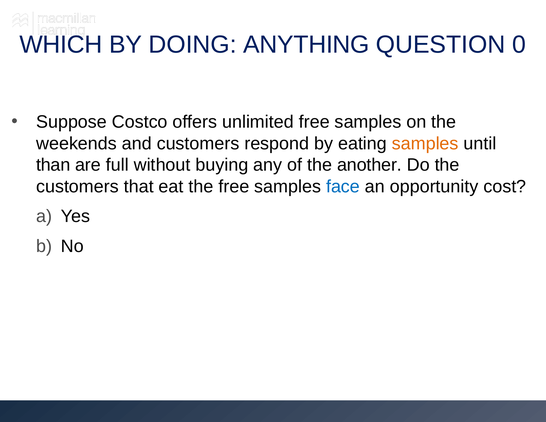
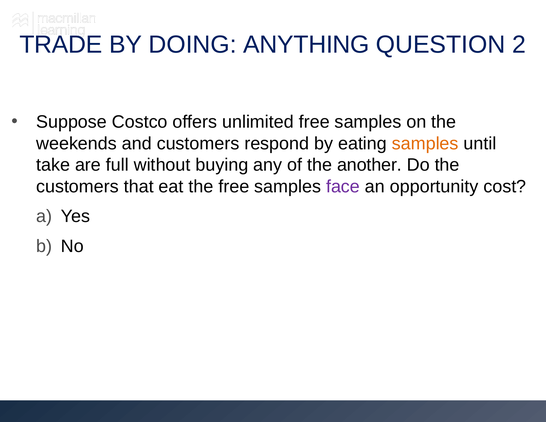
WHICH: WHICH -> TRADE (61, 44)
0: 0 -> 2 (519, 44)
than: than -> take (53, 165)
face colour: blue -> purple (343, 186)
